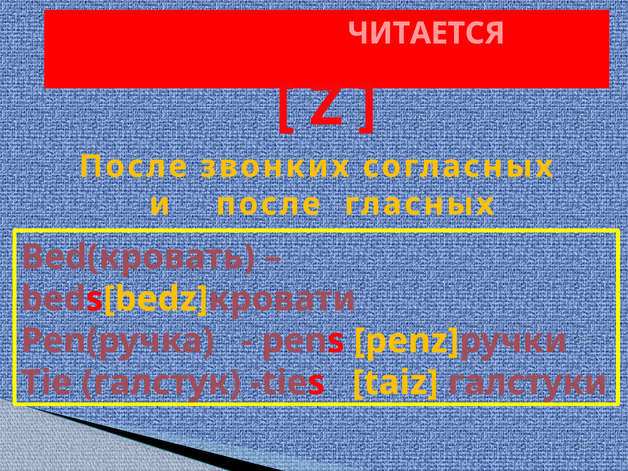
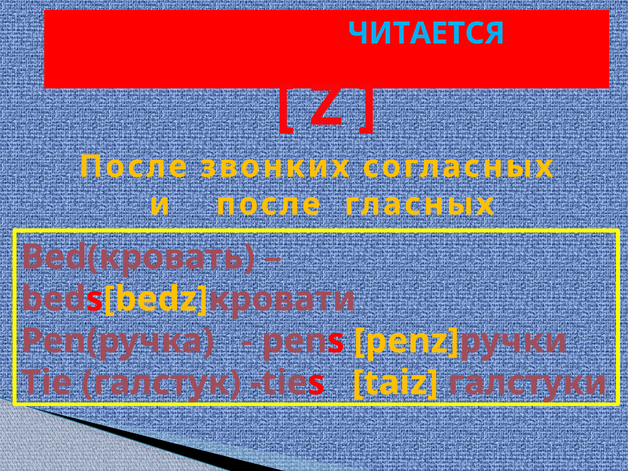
ЧИТАЕТСЯ colour: pink -> light blue (426, 33)
